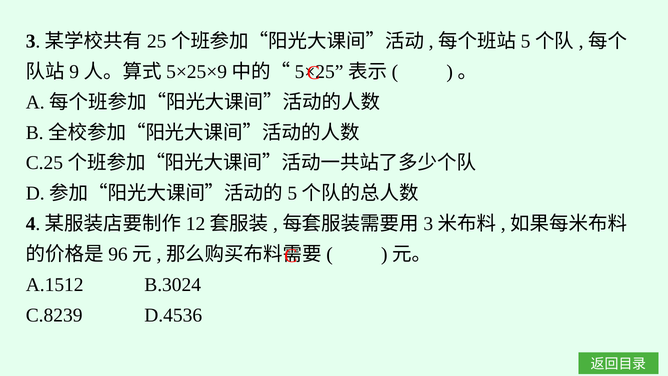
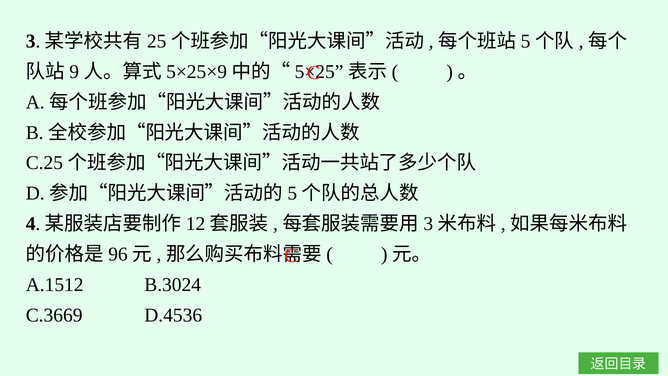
C.8239: C.8239 -> C.3669 (54, 315)
